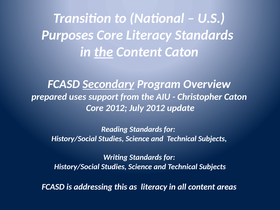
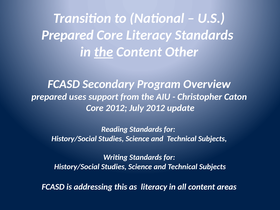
Purposes: Purposes -> Prepared (68, 35)
Content Caton: Caton -> Other (182, 52)
Secondary underline: present -> none (108, 84)
